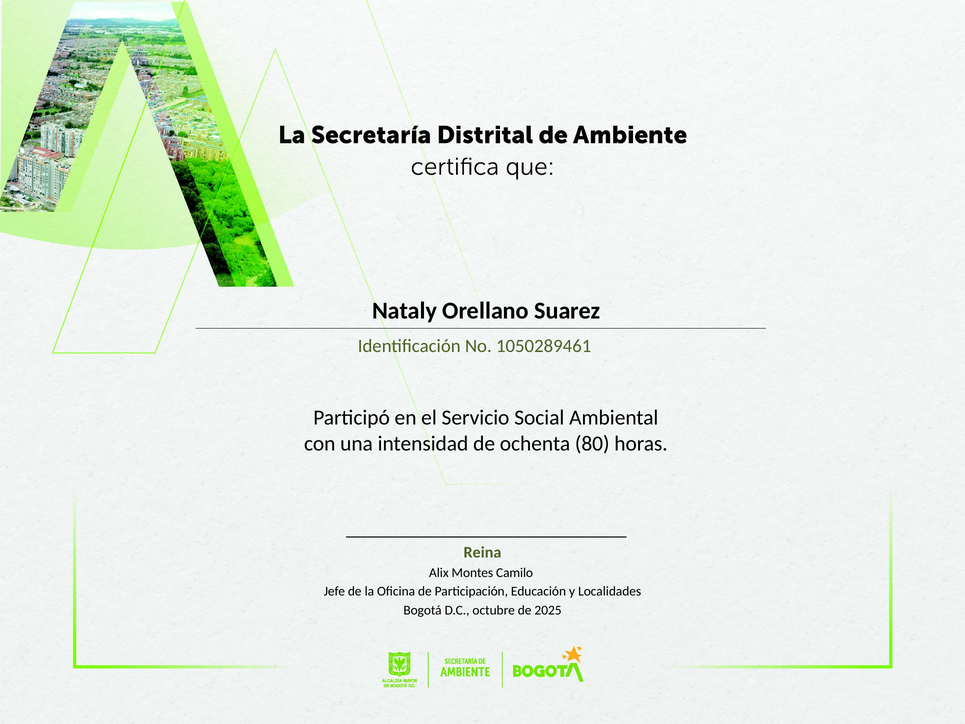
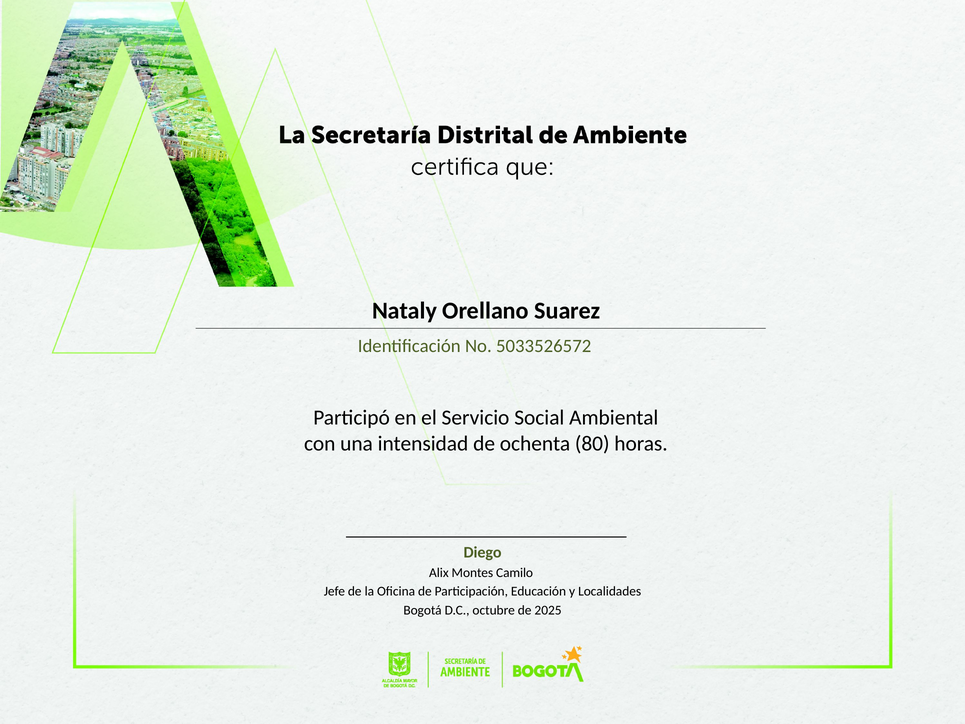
1050289461: 1050289461 -> 5033526572 (544, 346)
Reina: Reina -> Diego (483, 552)
